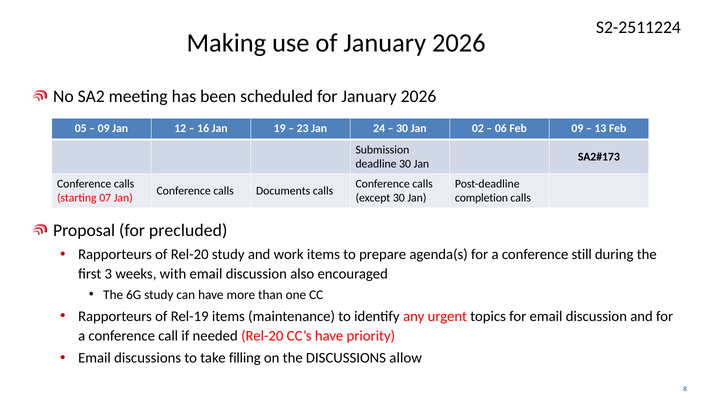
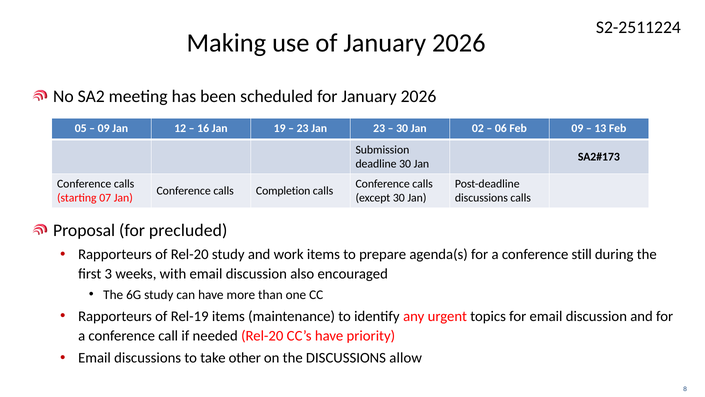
Jan 24: 24 -> 23 (379, 128)
Documents: Documents -> Completion (283, 191)
completion: completion -> discussions (481, 198)
filling: filling -> other (245, 358)
